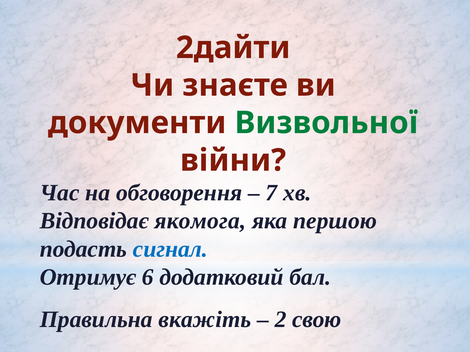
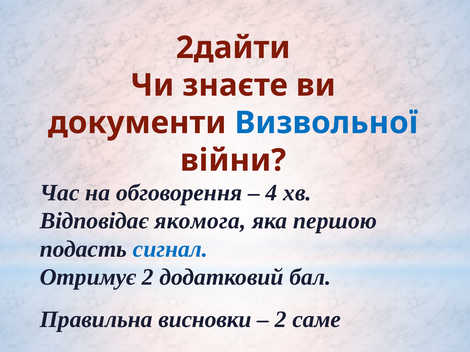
Визвольної colour: green -> blue (326, 123)
7: 7 -> 4 (272, 193)
Отримує 6: 6 -> 2 (148, 278)
вкажіть: вкажіть -> висновки (205, 320)
свою: свою -> саме (317, 320)
